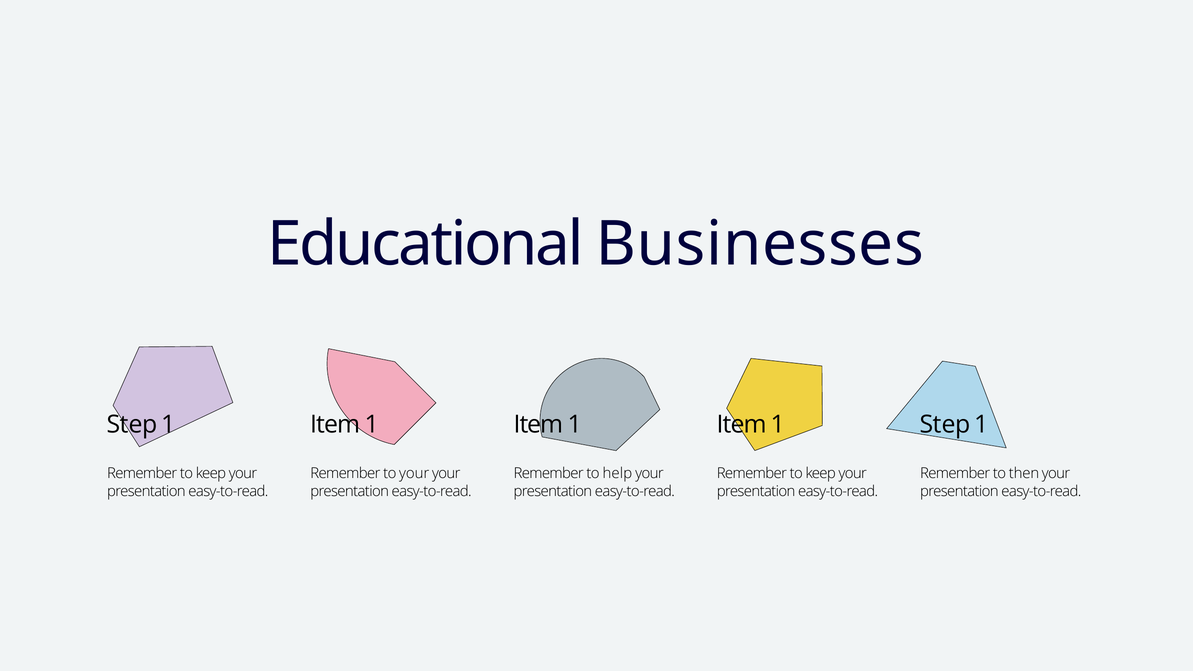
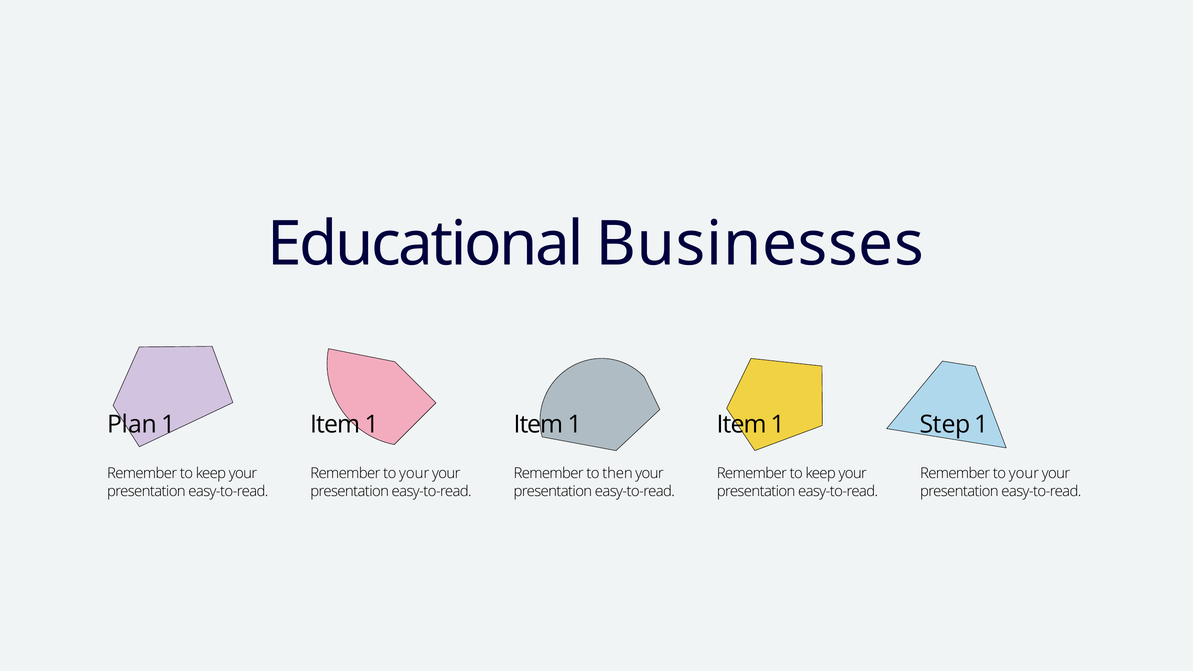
Step: Step -> Plan (132, 425)
help: help -> then (617, 473)
then: then -> your (1024, 473)
